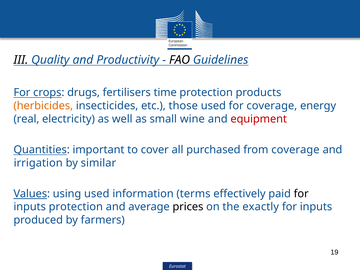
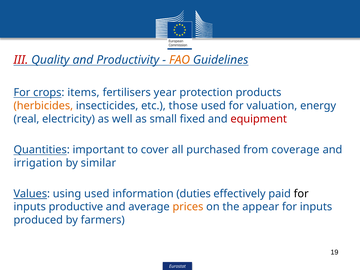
III colour: black -> red (21, 60)
FAO colour: black -> orange (180, 60)
drugs: drugs -> items (83, 93)
time: time -> year (165, 93)
for coverage: coverage -> valuation (272, 106)
wine: wine -> fixed (192, 119)
terms: terms -> duties (194, 194)
inputs protection: protection -> productive (76, 207)
prices colour: black -> orange (188, 207)
exactly: exactly -> appear (261, 207)
